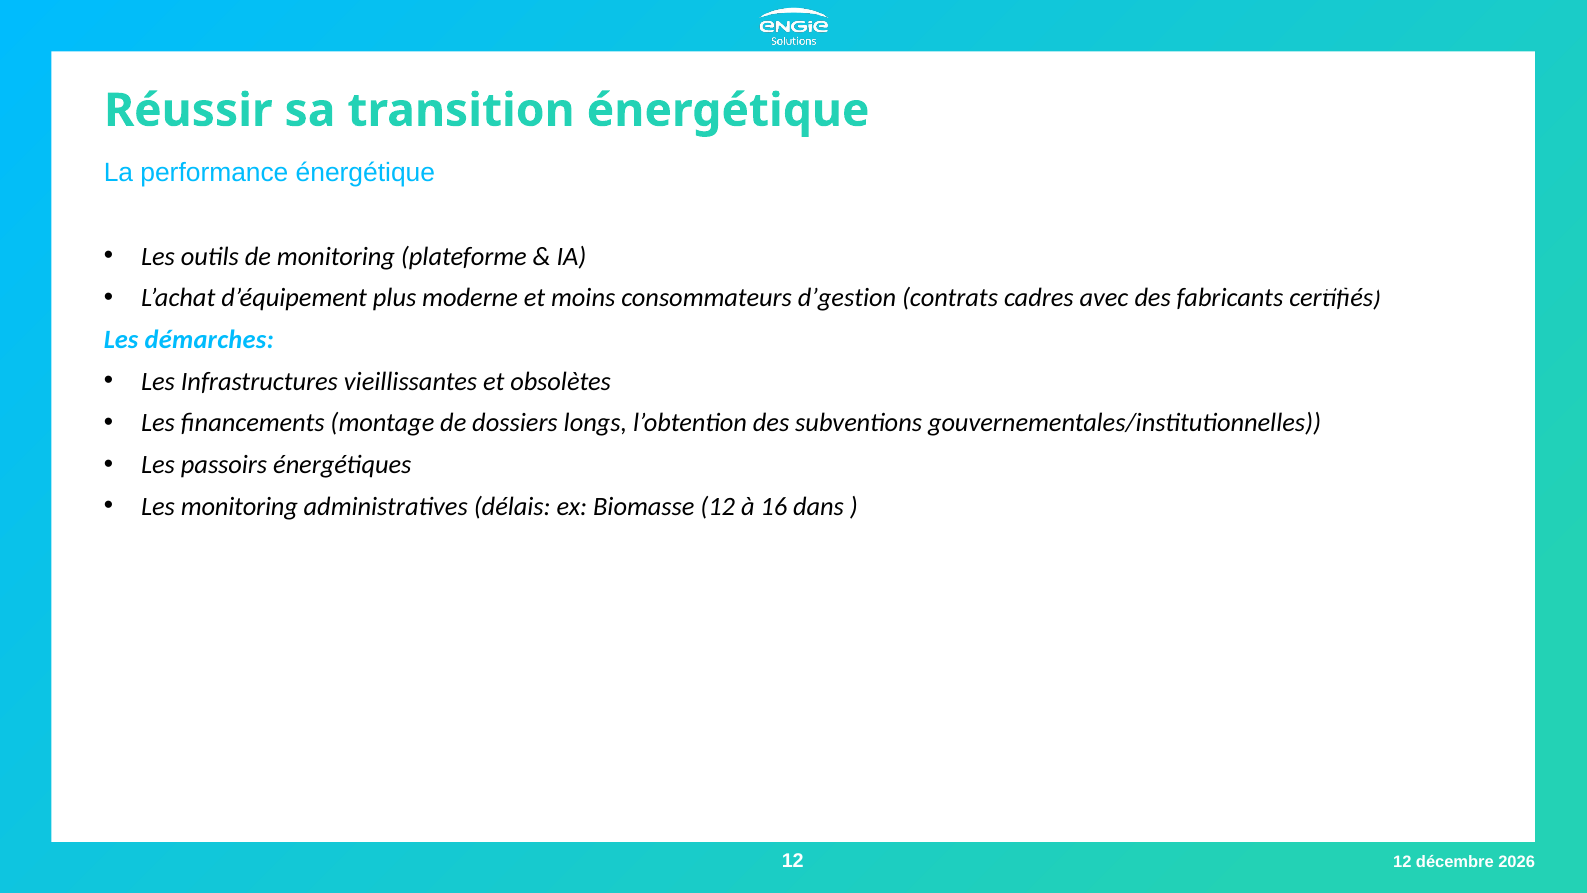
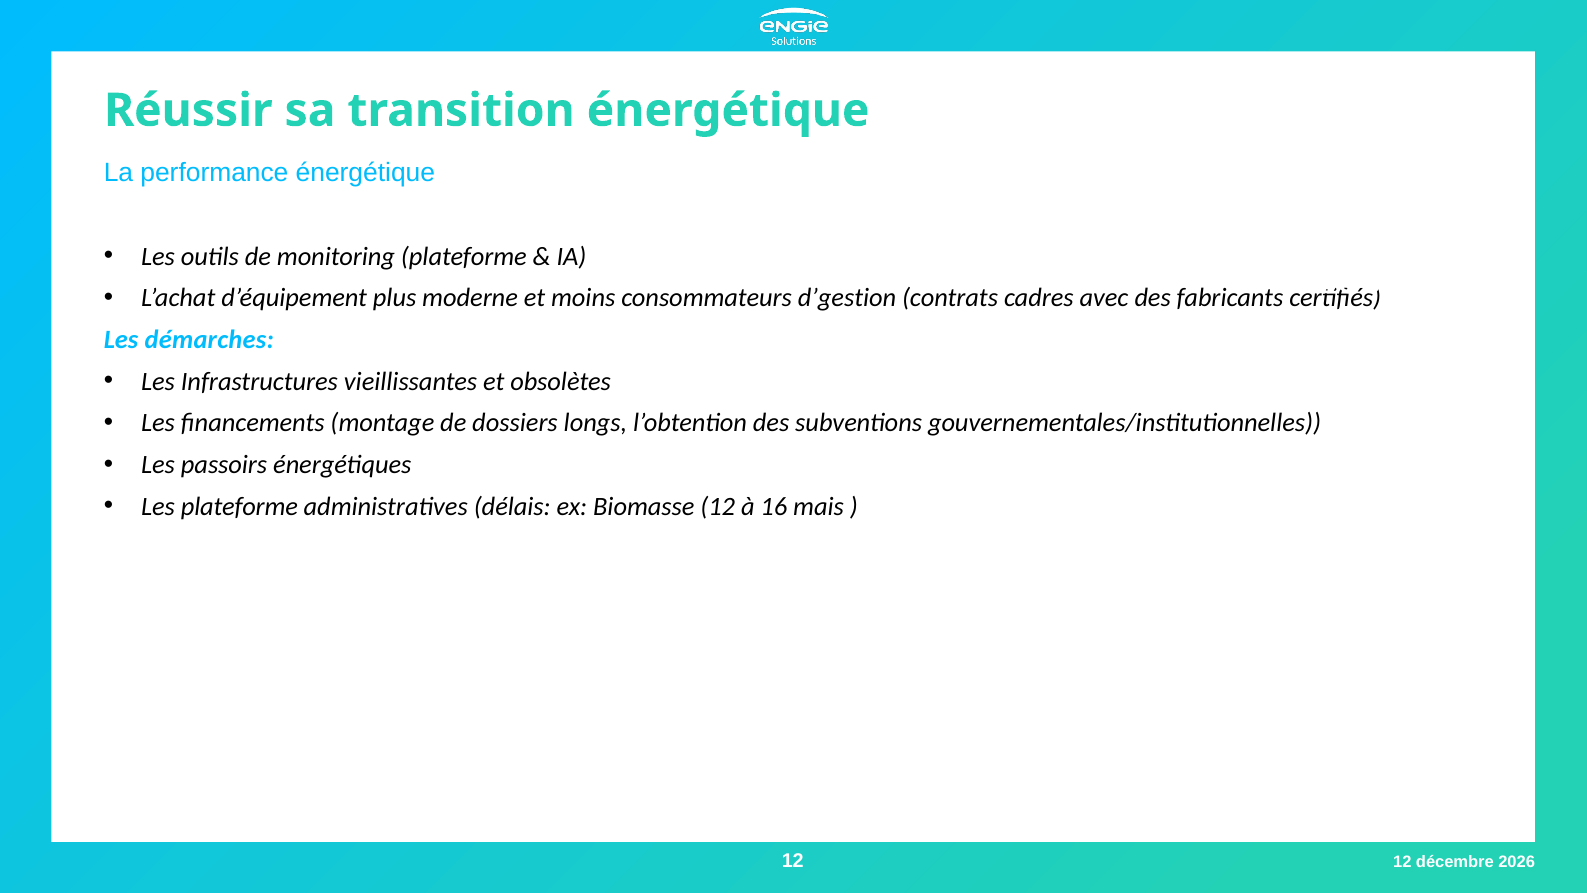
Les monitoring: monitoring -> plateforme (239, 506)
dans: dans -> mais (818, 506)
